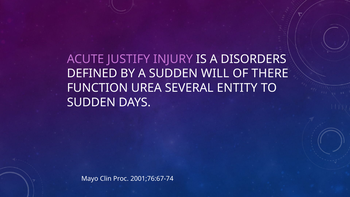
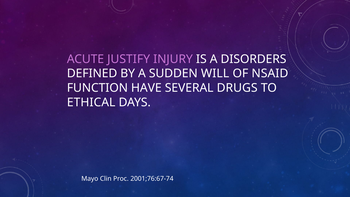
THERE: THERE -> NSAID (270, 73)
UREA: UREA -> HAVE (146, 88)
ENTITY: ENTITY -> DRUGS (237, 88)
SUDDEN: SUDDEN -> ETHICAL (91, 102)
